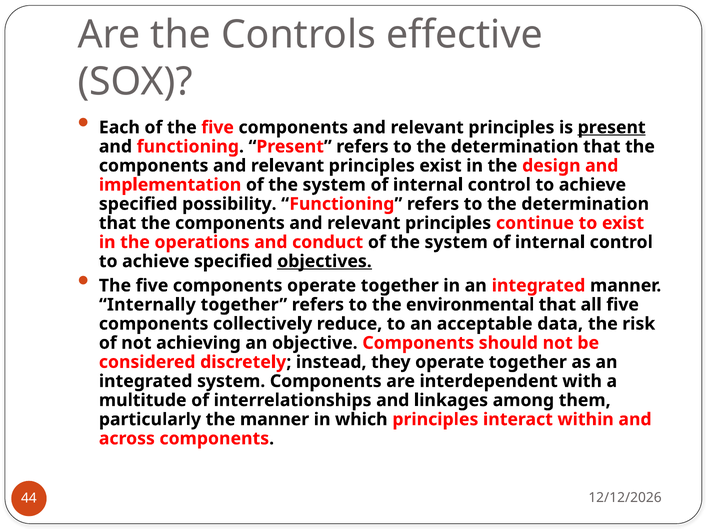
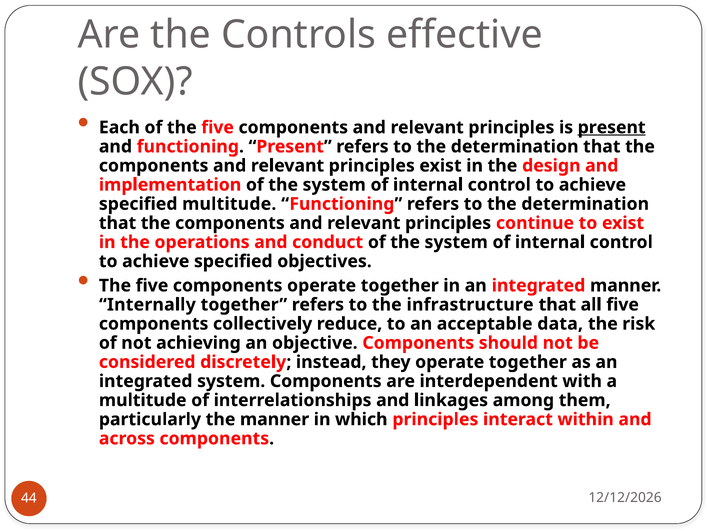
specified possibility: possibility -> multitude (229, 204)
objectives underline: present -> none (324, 261)
environmental: environmental -> infrastructure (470, 304)
